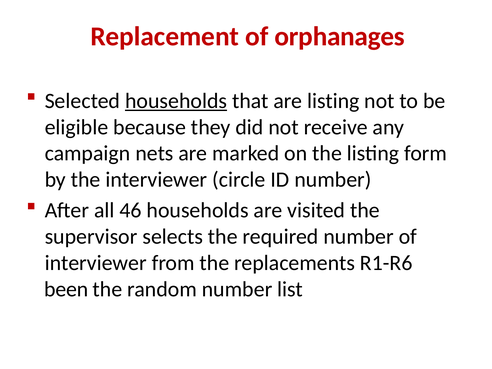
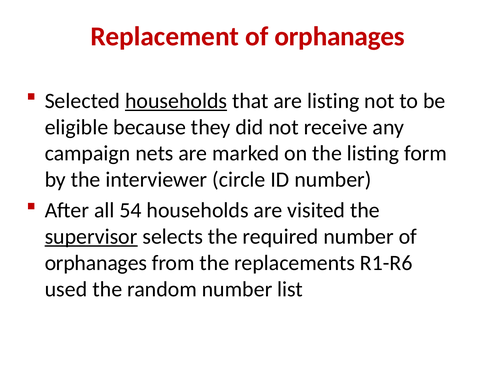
46: 46 -> 54 (131, 210)
supervisor underline: none -> present (91, 237)
interviewer: interviewer -> orphanages (96, 263)
been: been -> used (66, 289)
